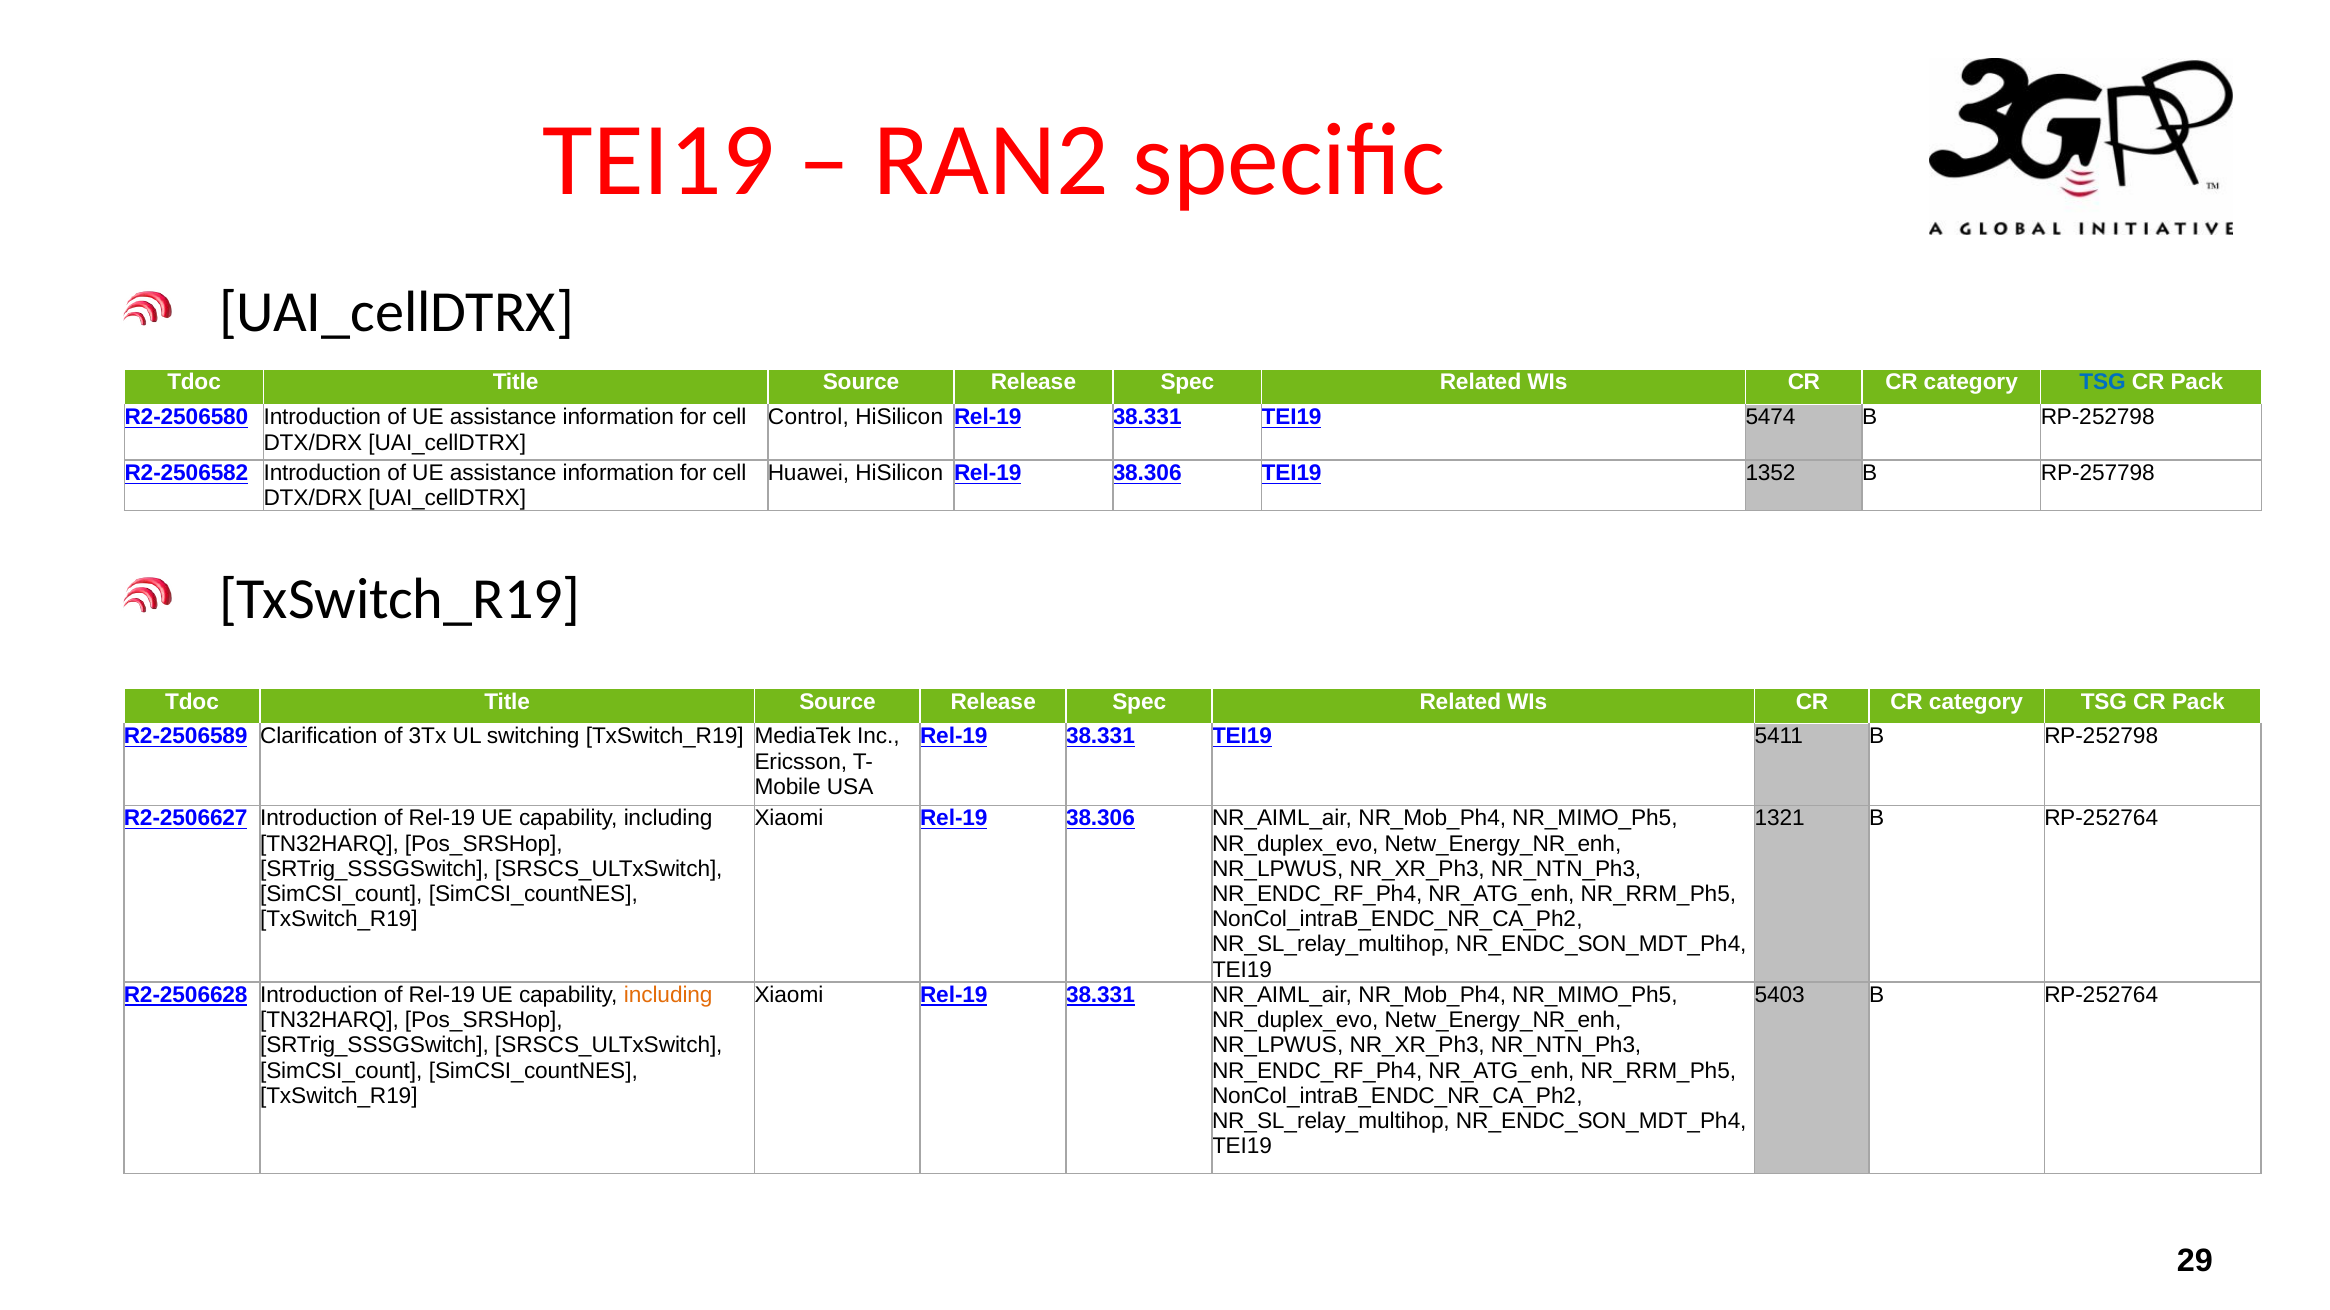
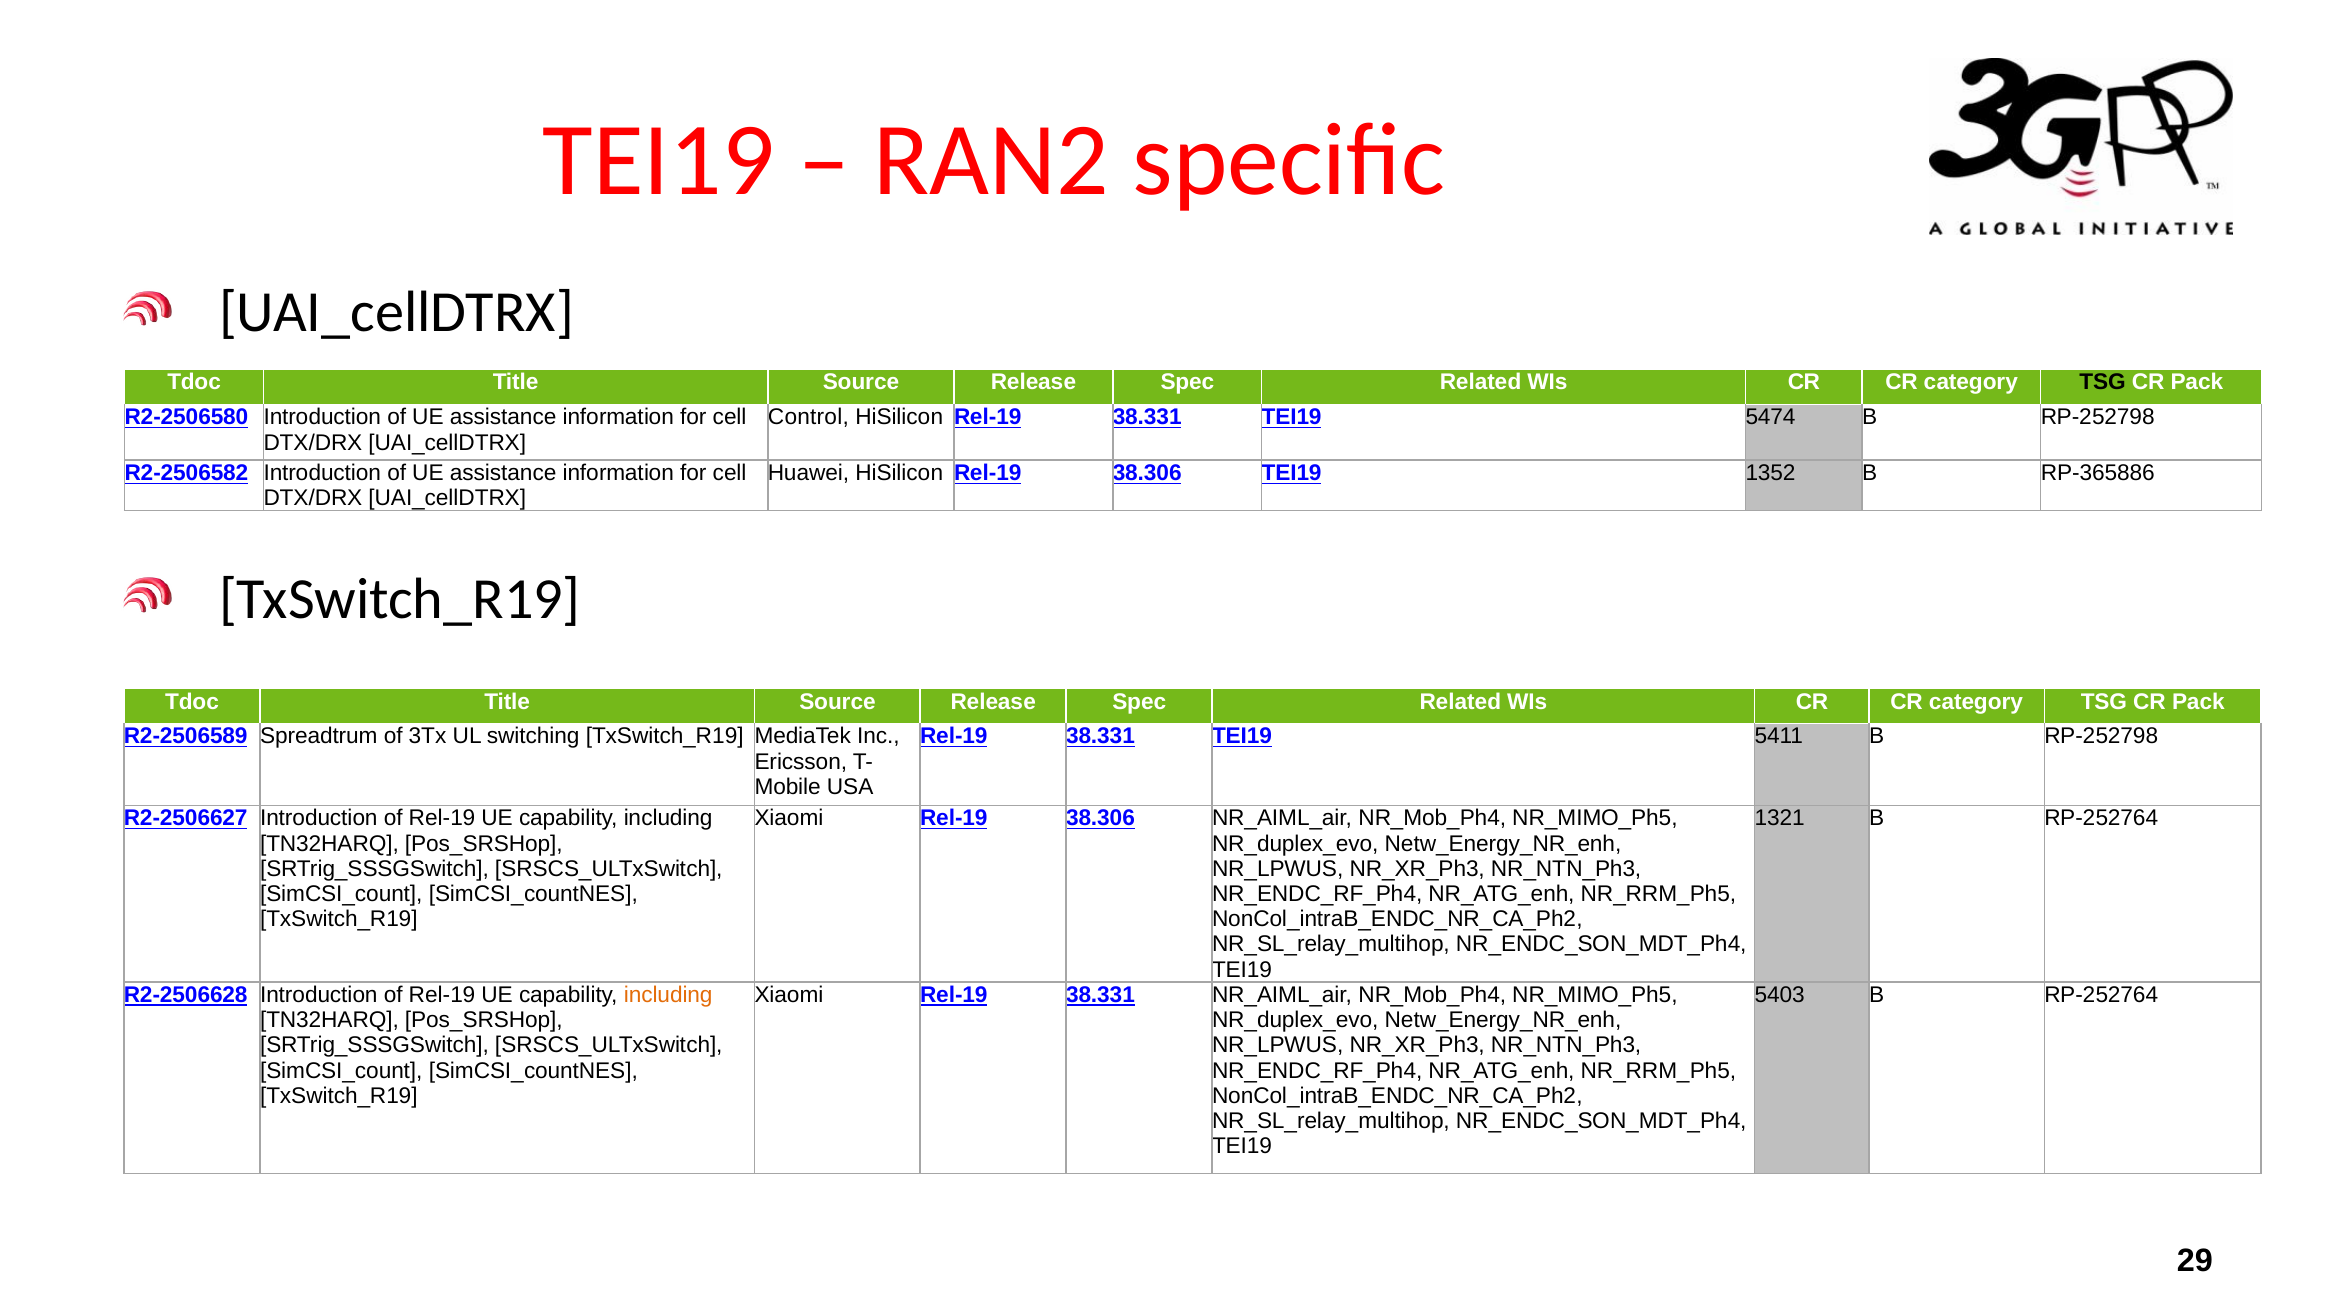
TSG colour: blue -> black (2103, 382)
RP-257798: RP-257798 -> RP-365886 (2098, 473)
Clarification: Clarification -> Spreadtrum (319, 737)
